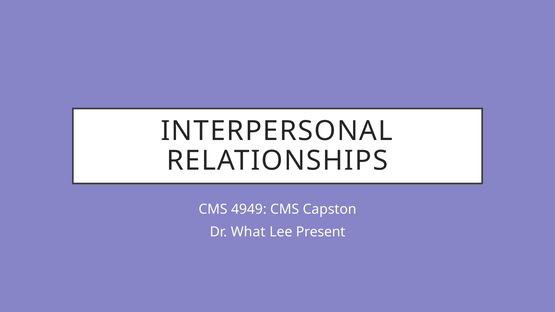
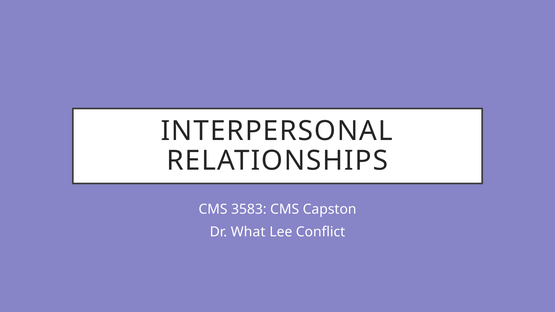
4949: 4949 -> 3583 (249, 210)
Present: Present -> Conflict (321, 232)
